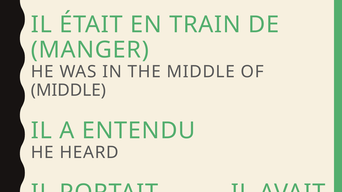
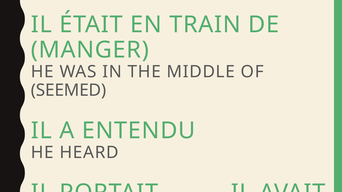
MIDDLE: MIDDLE -> SEEMED (69, 90)
